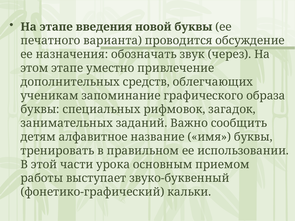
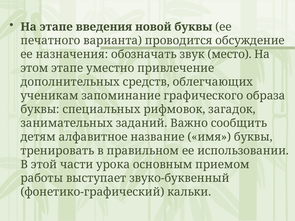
через: через -> место (230, 54)
